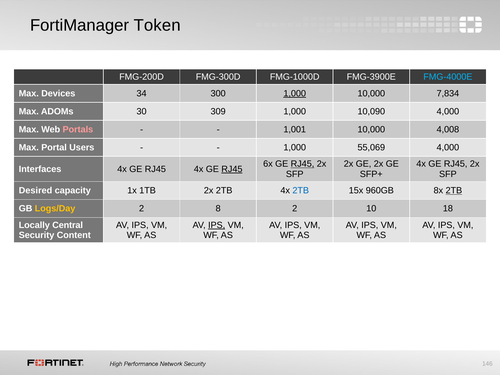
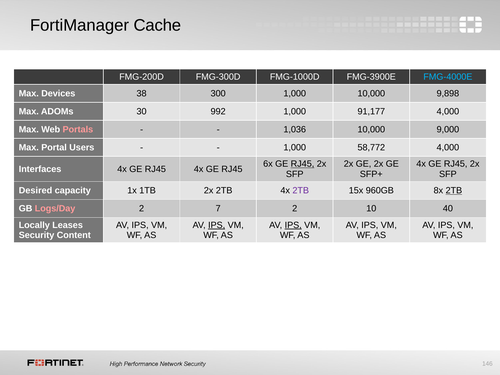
Token: Token -> Cache (157, 25)
34: 34 -> 38 (142, 93)
1,000 underline: present -> none (295, 93)
7,834: 7,834 -> 9,898 (448, 93)
309: 309 -> 992 (218, 111)
10,090: 10,090 -> 91,177 (371, 111)
1,001: 1,001 -> 1,036 (295, 129)
4,008: 4,008 -> 9,000 (448, 129)
55,069: 55,069 -> 58,772 (371, 147)
RJ45 underline: present -> none (232, 169)
2TB colour: blue -> purple (301, 191)
Logs/Day colour: yellow -> pink (55, 209)
8: 8 -> 7 (218, 209)
18: 18 -> 40 (448, 209)
Central: Central -> Leases (68, 225)
IPS underline: none -> present (293, 225)
